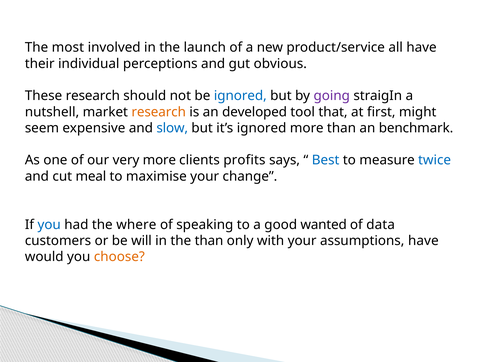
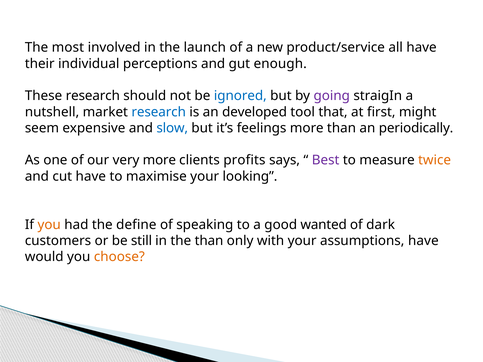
obvious: obvious -> enough (280, 64)
research colour: orange -> blue (159, 112)
it’s ignored: ignored -> feelings (262, 128)
benchmark: benchmark -> periodically (416, 128)
Best colour: blue -> purple (326, 160)
twice colour: blue -> orange (435, 160)
cut meal: meal -> have (91, 176)
change: change -> looking (250, 176)
you colour: blue -> orange (49, 225)
where: where -> define (136, 225)
data: data -> dark (381, 225)
will: will -> still (141, 241)
